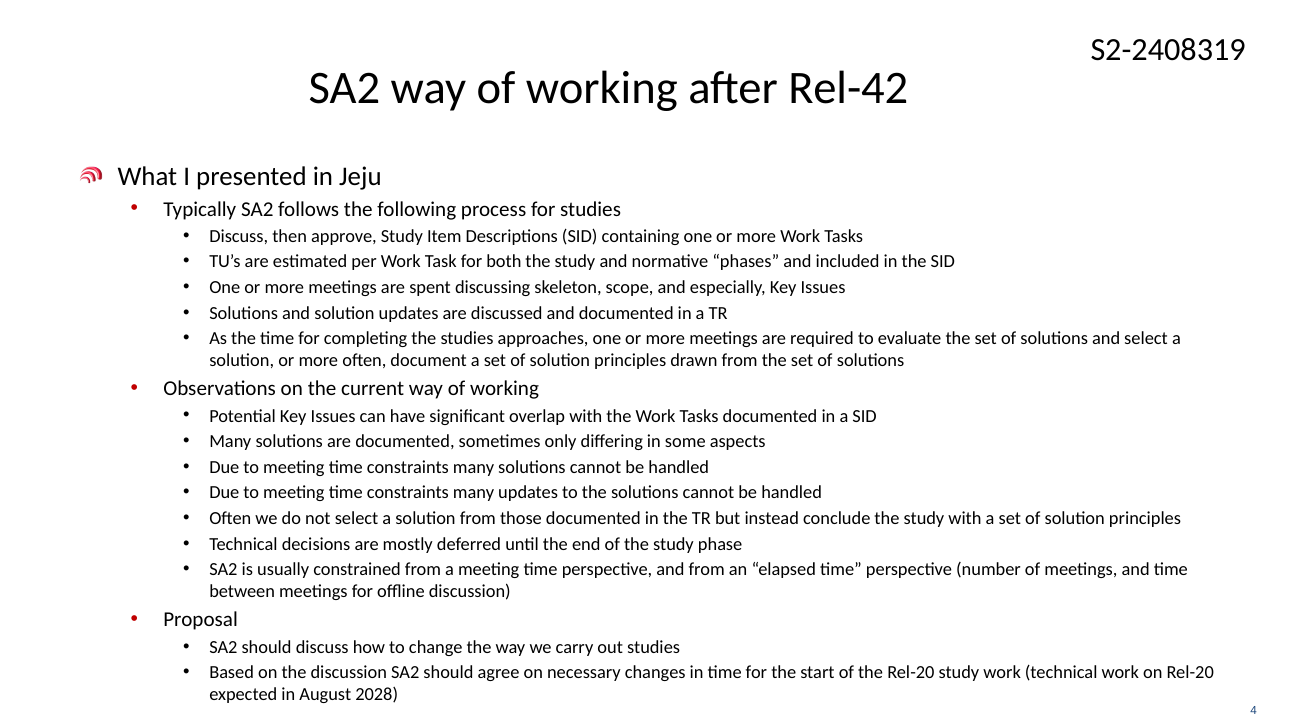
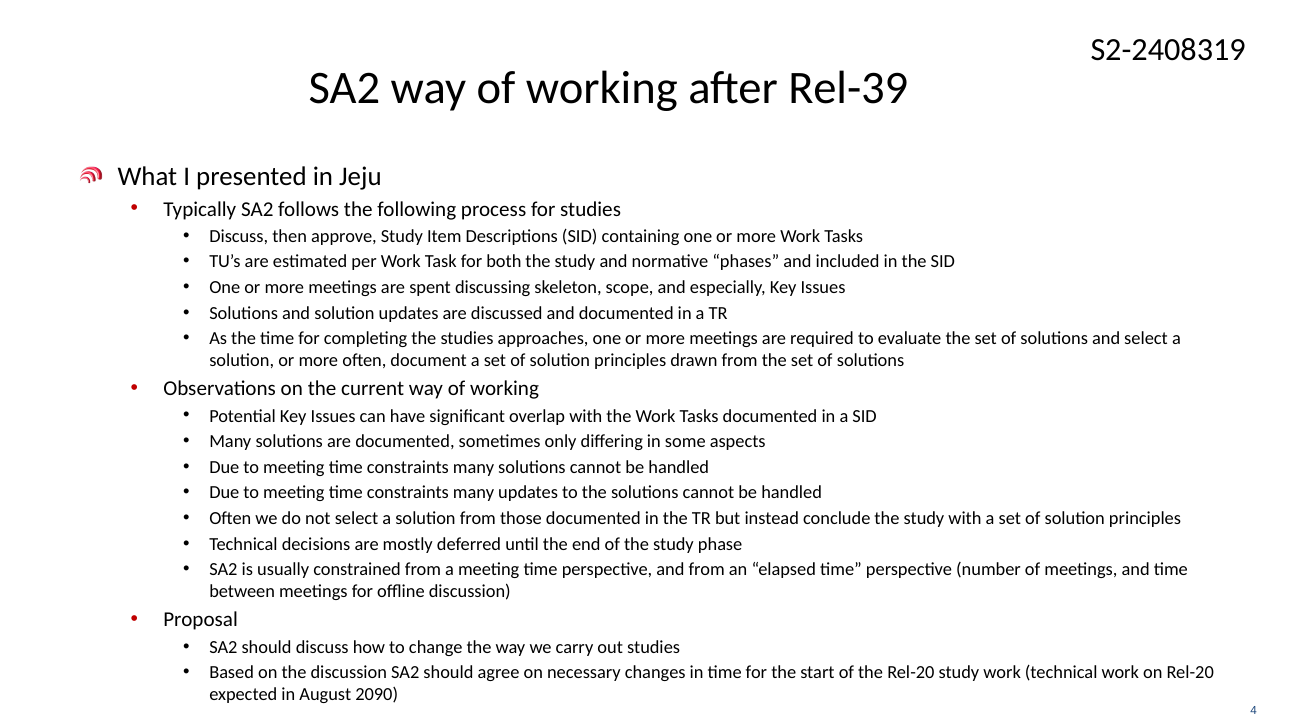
Rel-42: Rel-42 -> Rel-39 (848, 88)
2028: 2028 -> 2090 (377, 695)
